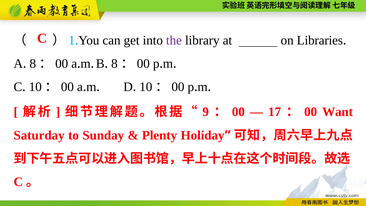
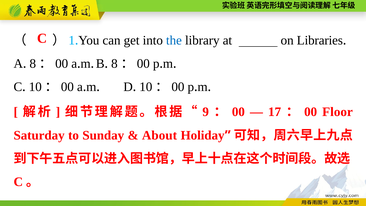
the colour: purple -> blue (174, 40)
Want: Want -> Floor (338, 112)
Plenty: Plenty -> About (159, 135)
